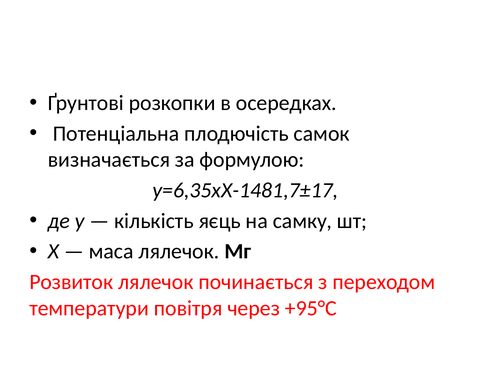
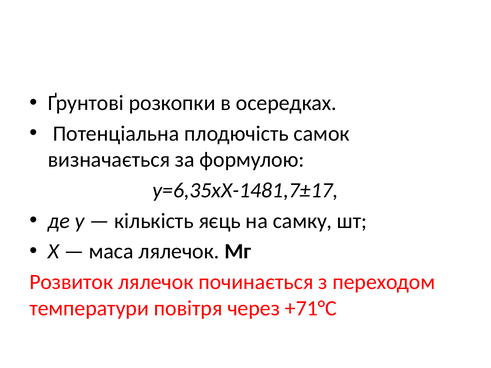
+95°С: +95°С -> +71°С (311, 308)
